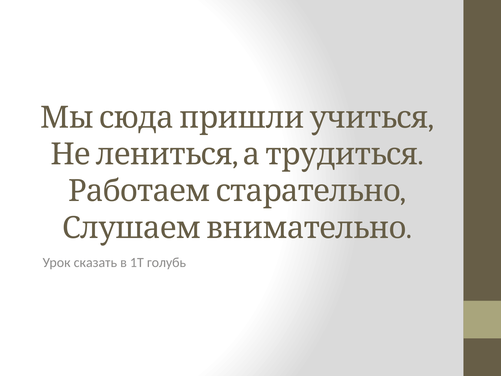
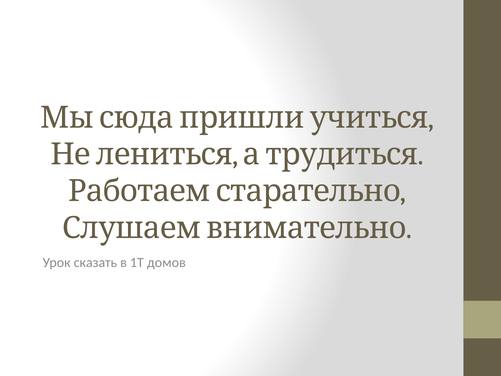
голубь: голубь -> домов (166, 262)
